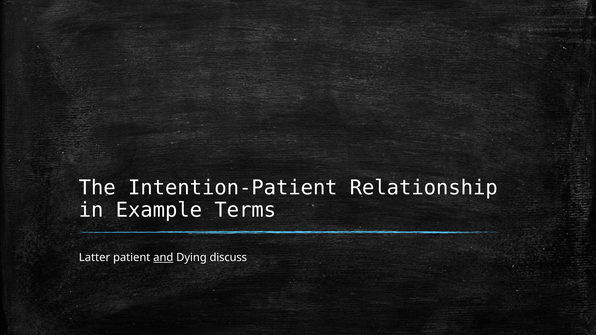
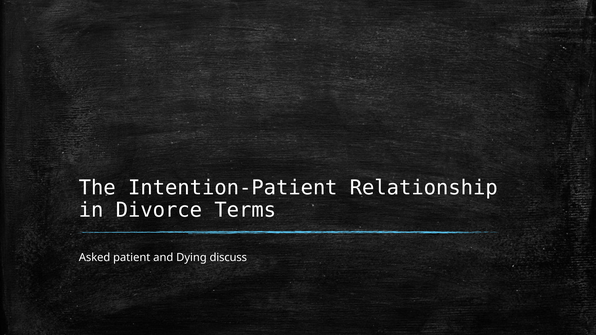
Example: Example -> Divorce (159, 210)
Latter: Latter -> Asked (95, 258)
and underline: present -> none (163, 258)
